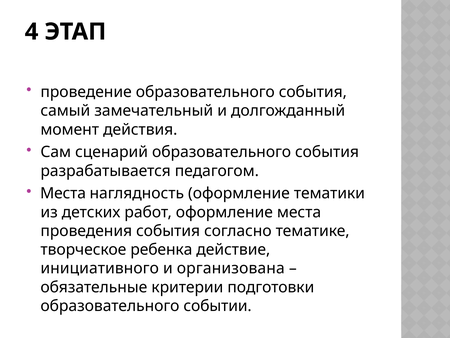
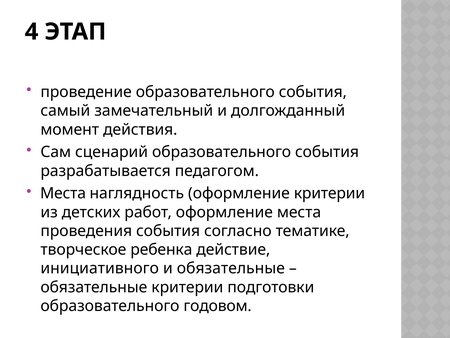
оформление тематики: тематики -> критерии (329, 193)
и организована: организована -> обязательные (231, 268)
событии: событии -> годовом (218, 306)
